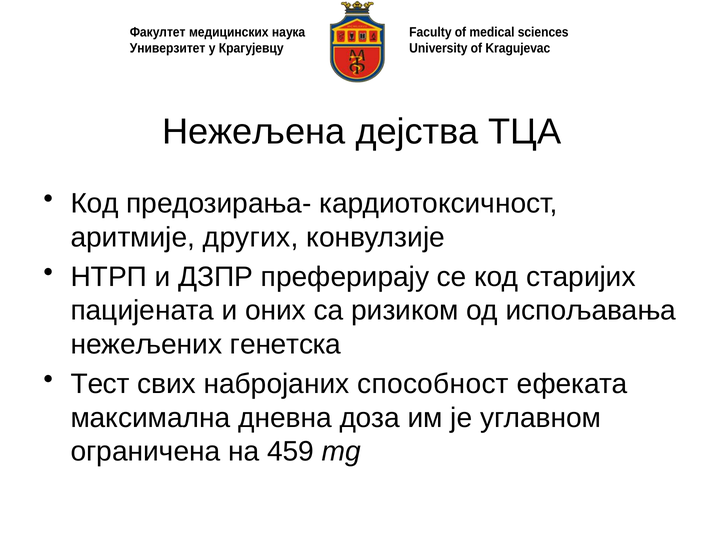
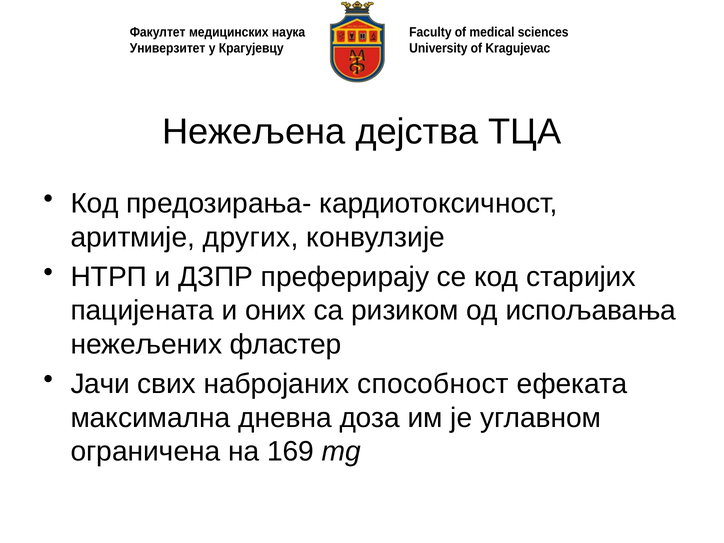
генетска: генетска -> фластер (285, 344)
Тест: Тест -> Јачи (100, 384)
459: 459 -> 169 (290, 452)
